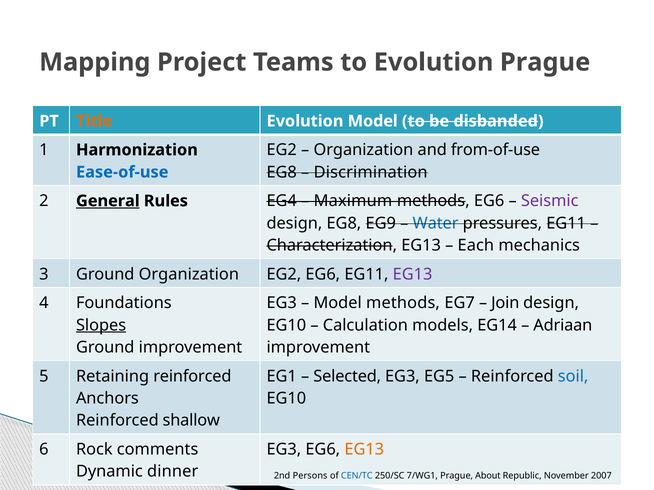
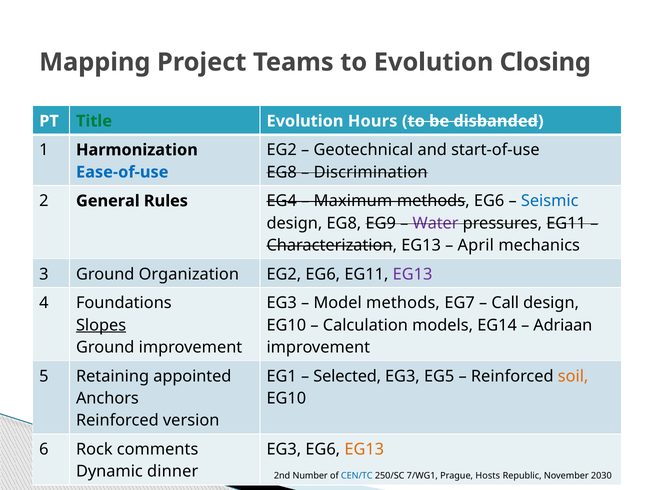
Evolution Prague: Prague -> Closing (545, 62)
Title colour: orange -> green (94, 121)
Evolution Model: Model -> Hours (373, 121)
Organization: Organization -> Geotechnical (363, 150)
from-of-use: from-of-use -> start-of-use (495, 150)
General underline: present -> none (108, 201)
Seismic colour: purple -> blue (550, 201)
Water colour: blue -> purple (436, 223)
Each: Each -> April (476, 246)
Join: Join -> Call (505, 303)
Retaining reinforced: reinforced -> appointed (192, 377)
soil colour: blue -> orange (573, 377)
shallow: shallow -> version (191, 421)
Persons: Persons -> Number (310, 476)
About: About -> Hosts (488, 476)
2007: 2007 -> 2030 (601, 476)
